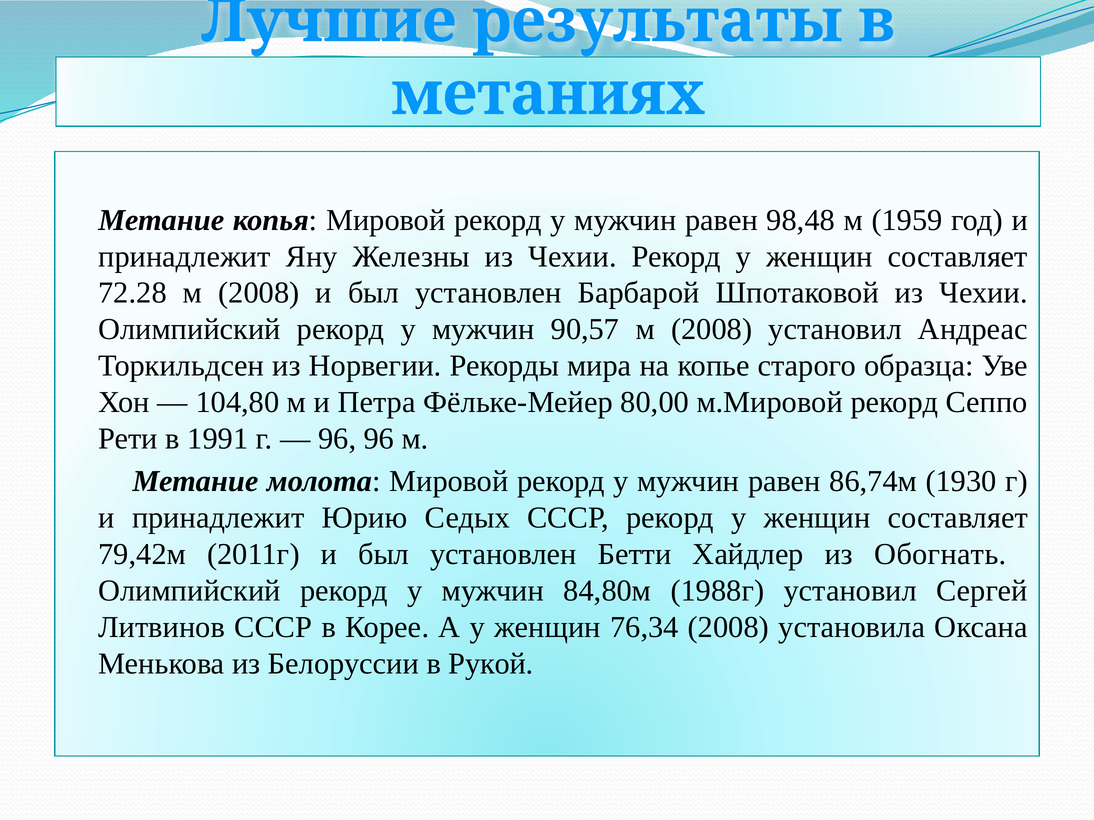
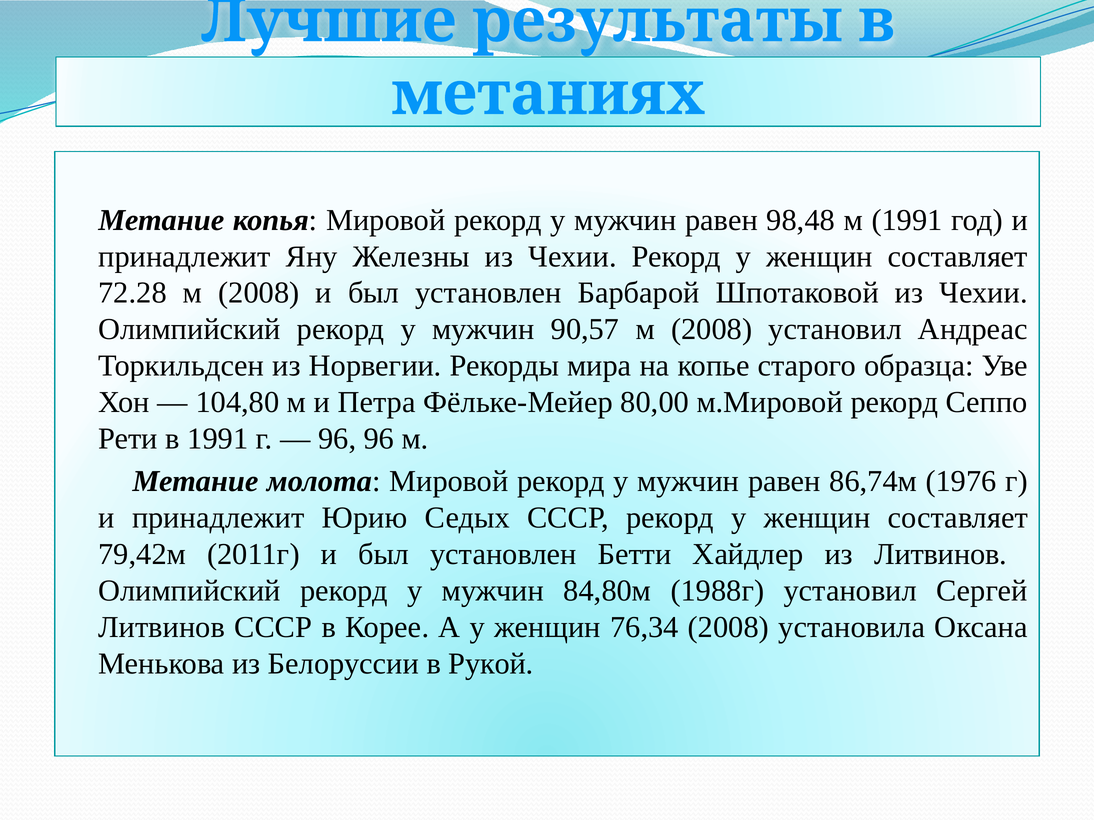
м 1959: 1959 -> 1991 (907, 220)
1930: 1930 -> 1976 (961, 482)
из Обогнать: Обогнать -> Литвинов (941, 555)
